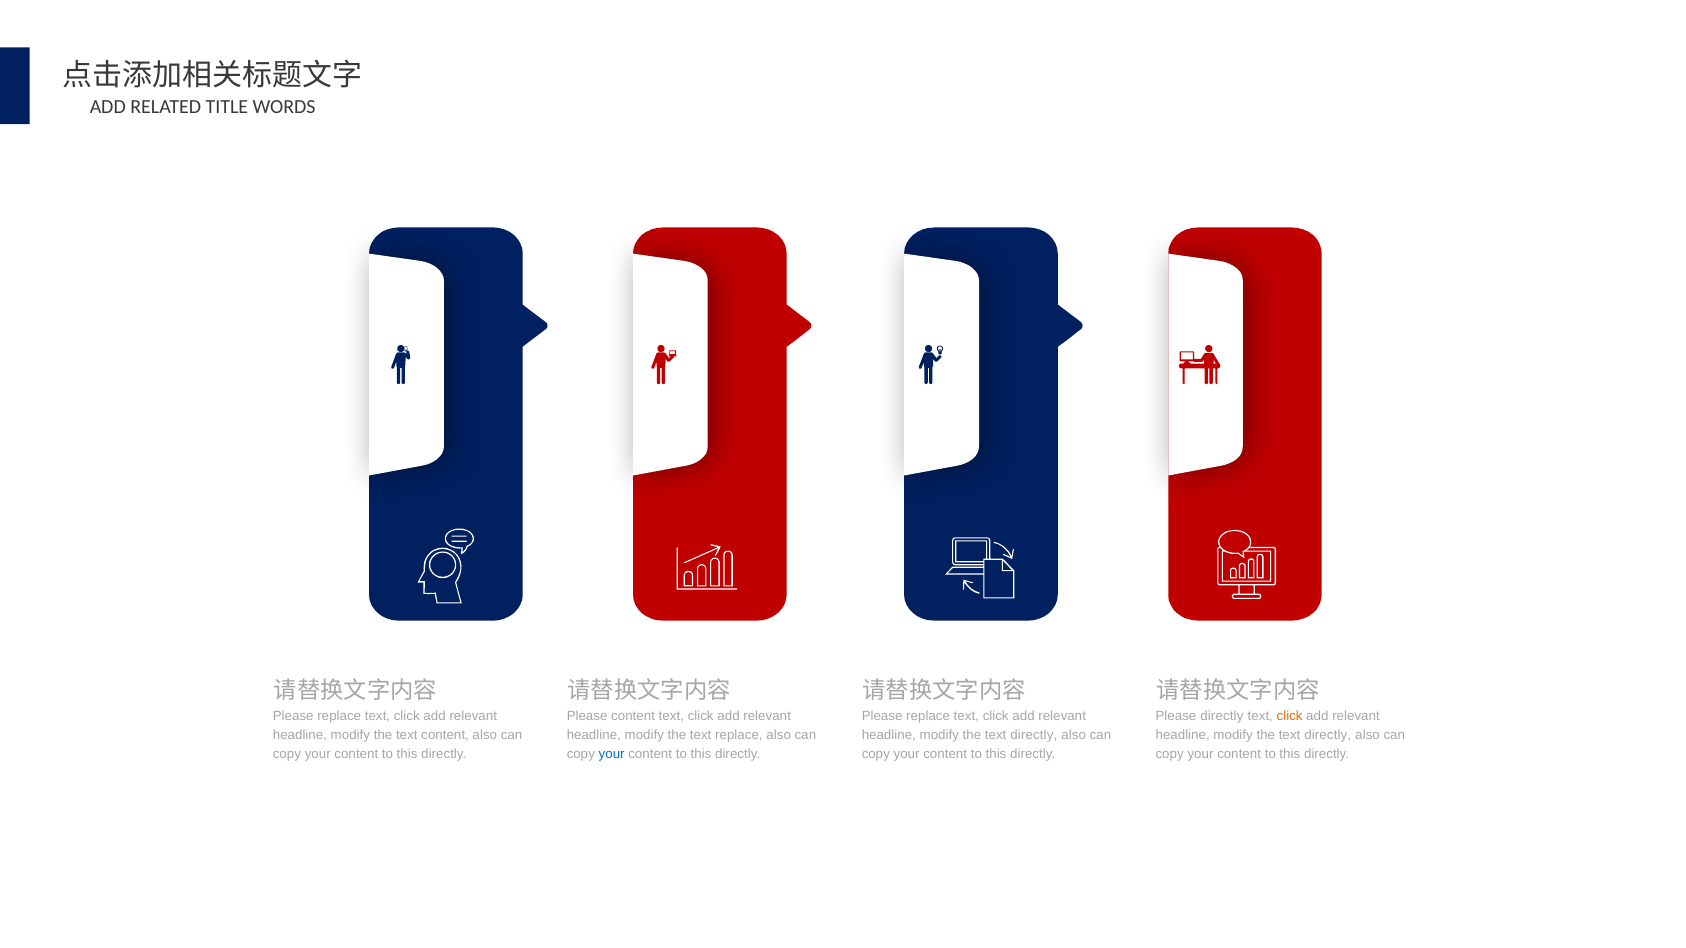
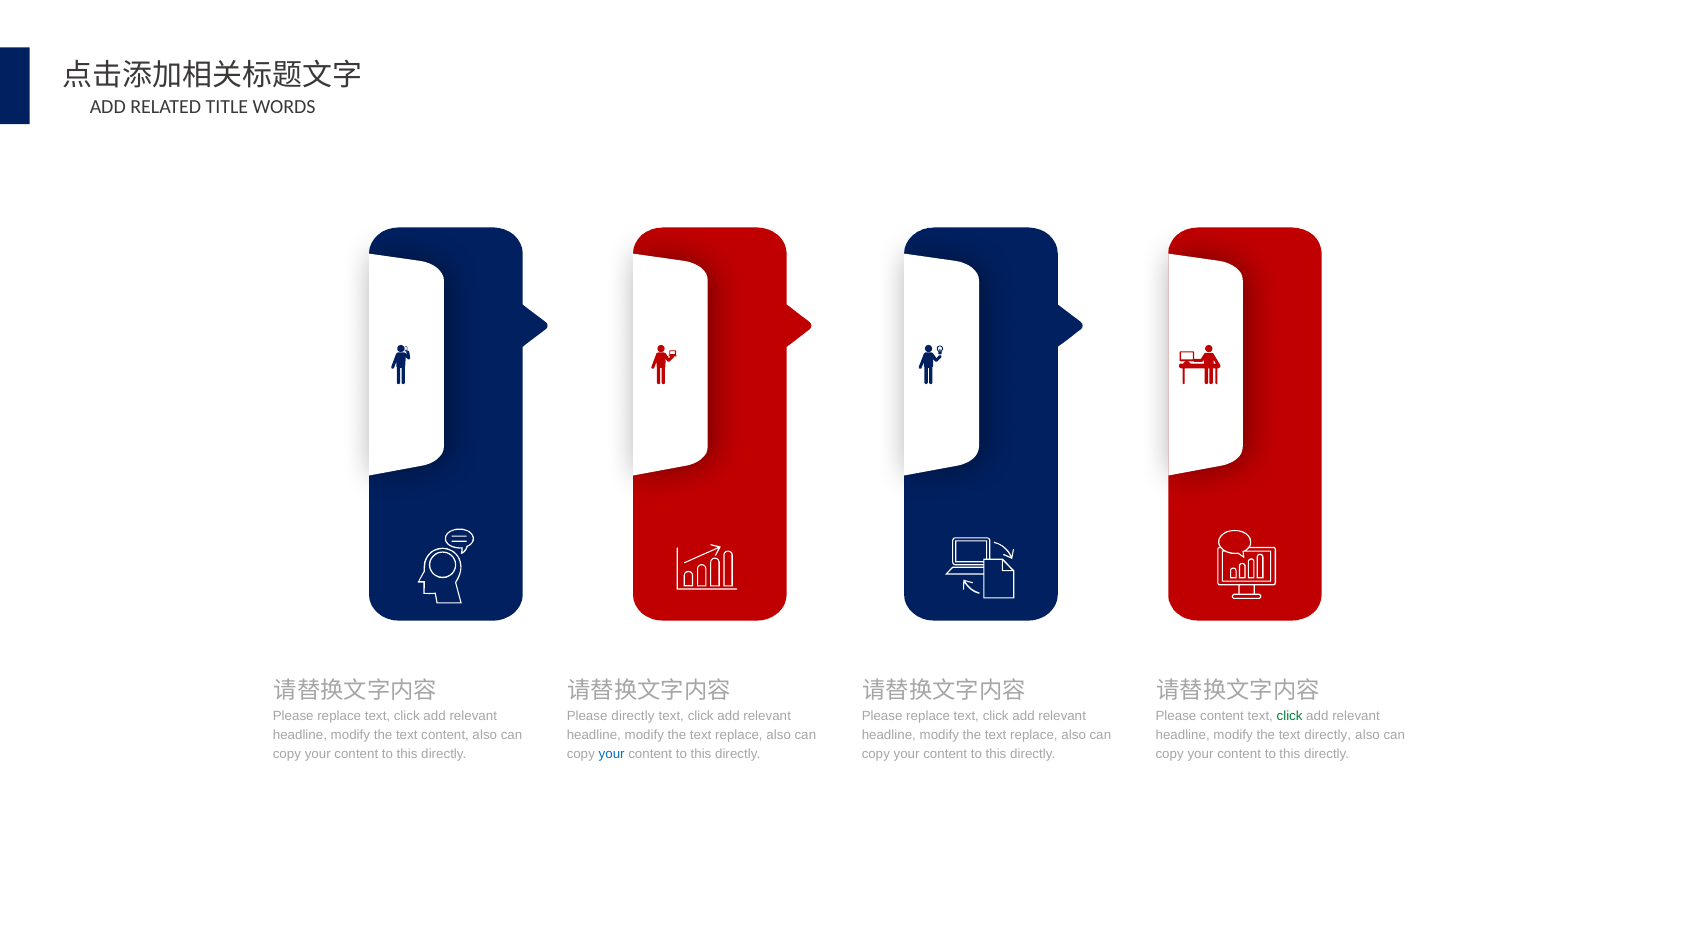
Please content: content -> directly (633, 716)
Please directly: directly -> content (1222, 716)
click colour: orange -> green (1290, 716)
directly: directly -> replace (1034, 735)
